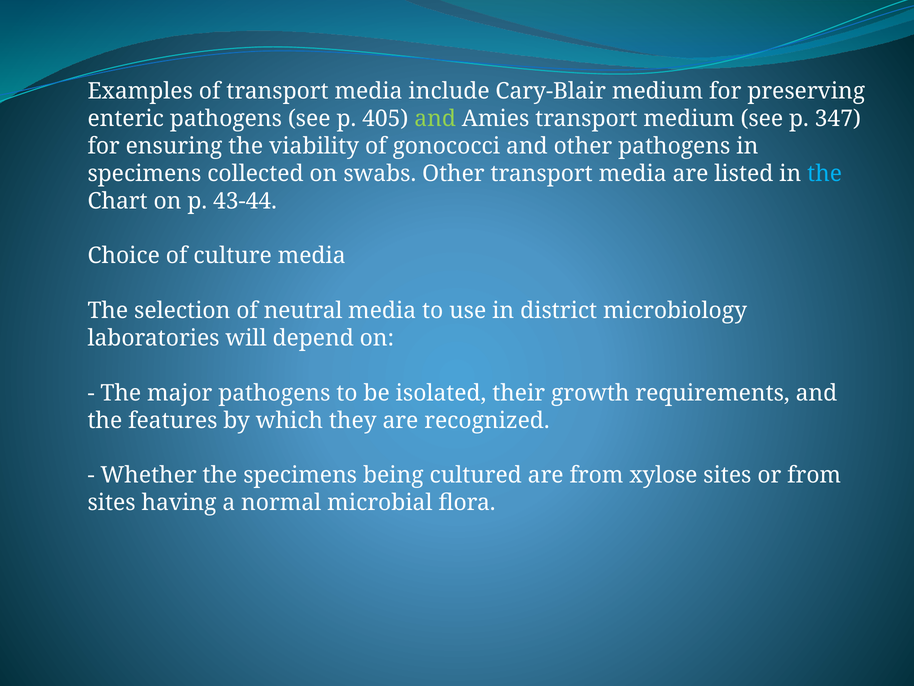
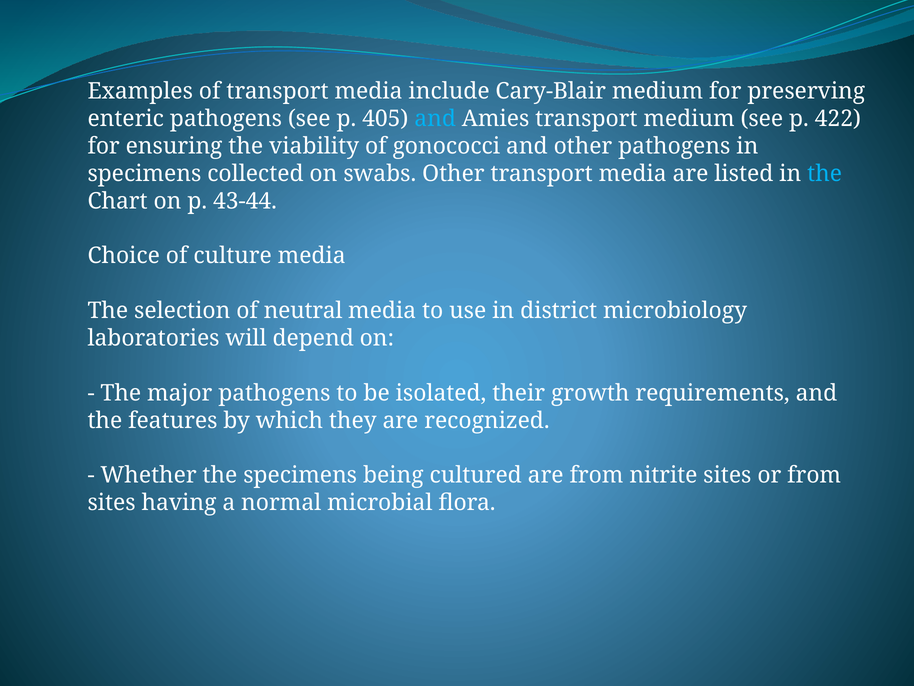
and colour: light green -> light blue (435, 119)
347: 347 -> 422 (838, 119)
xylose: xylose -> nitrite (663, 475)
